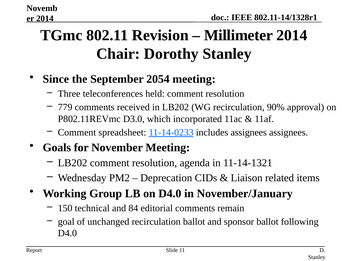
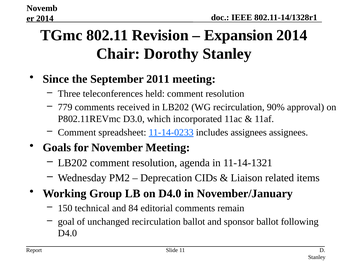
Millimeter: Millimeter -> Expansion (238, 35)
2054: 2054 -> 2011 (158, 79)
